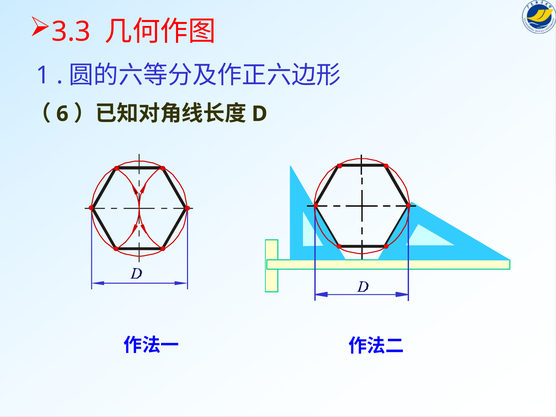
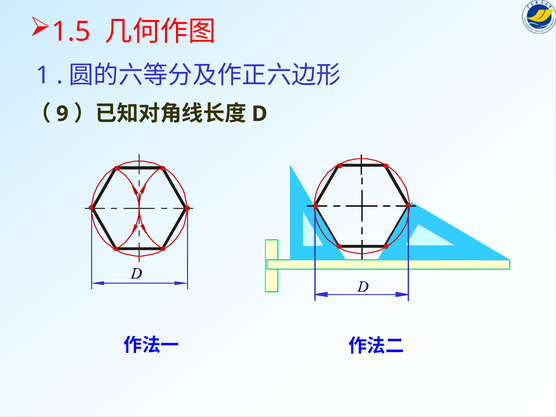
3.3: 3.3 -> 1.5 (71, 32)
6: 6 -> 9 (62, 114)
